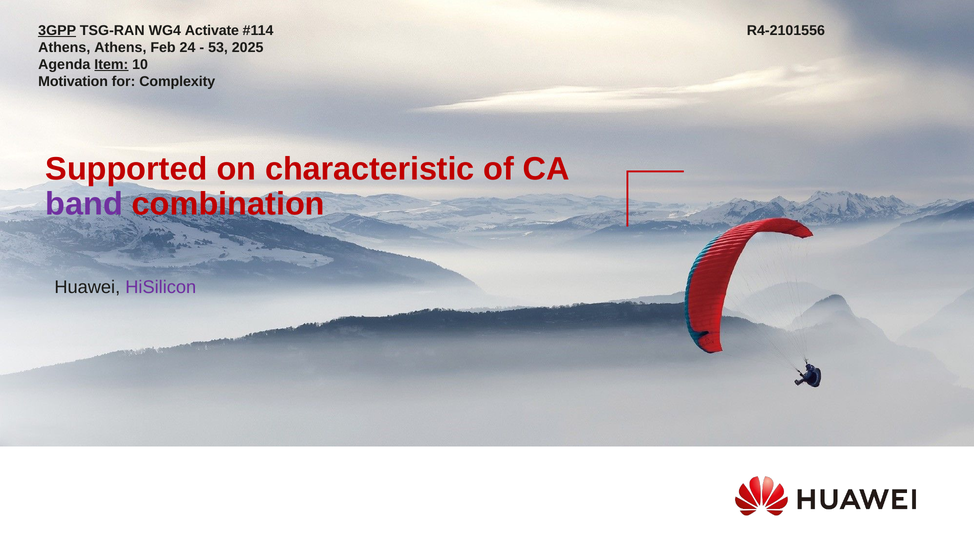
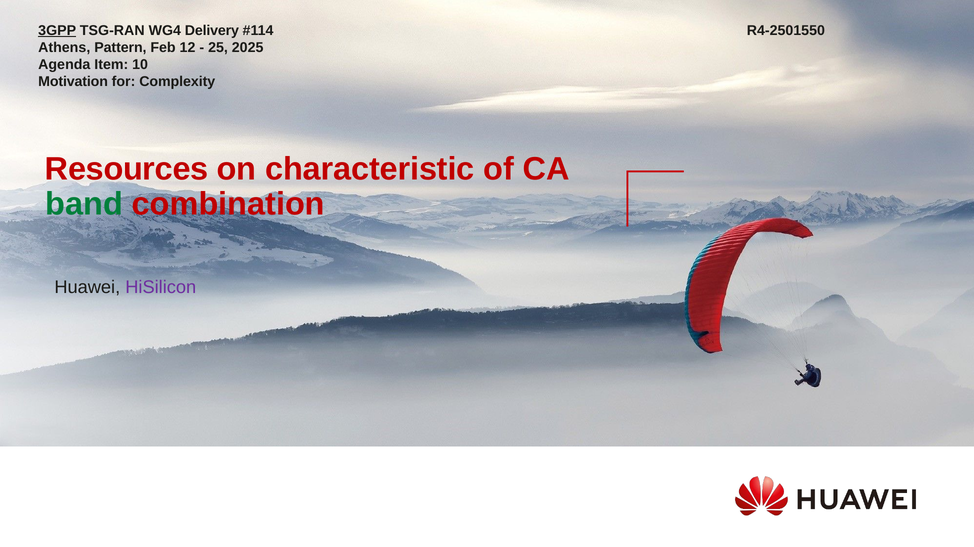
Activate: Activate -> Delivery (212, 30)
R4-2101556: R4-2101556 -> R4-2501550 (786, 30)
Athens Athens: Athens -> Pattern (120, 47)
24: 24 -> 12 (188, 47)
53: 53 -> 25 (218, 47)
Item underline: present -> none (111, 65)
Supported: Supported -> Resources (127, 169)
band colour: purple -> green (84, 204)
